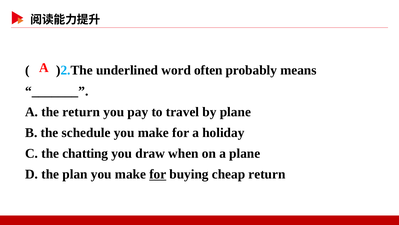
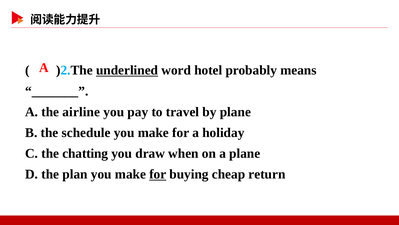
underlined underline: none -> present (127, 70)
often: often -> hotel (208, 70)
the return: return -> airline (81, 112)
